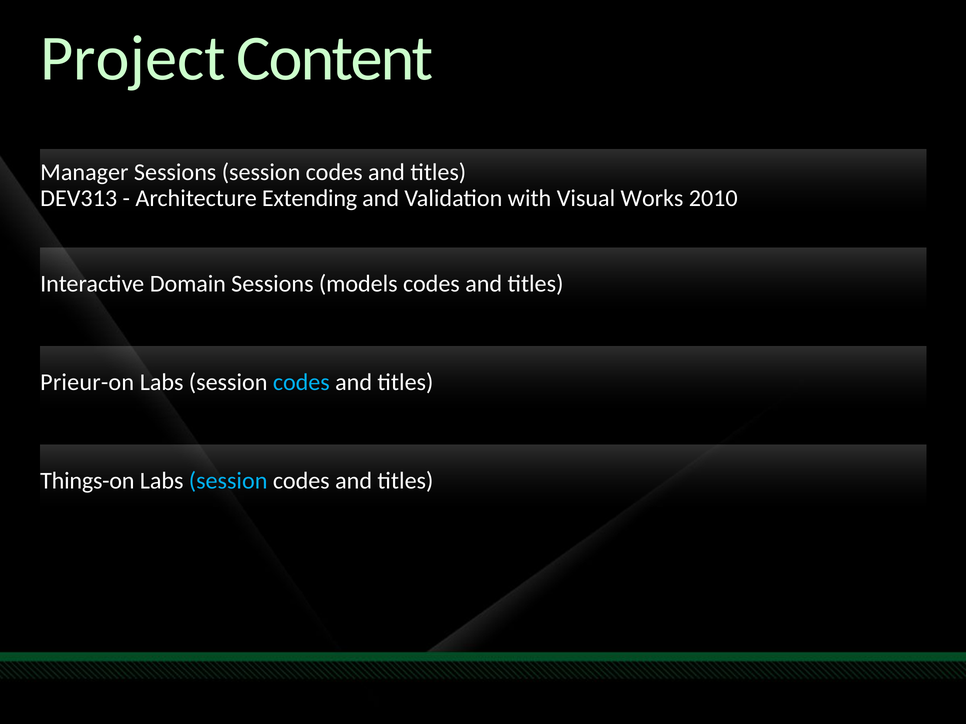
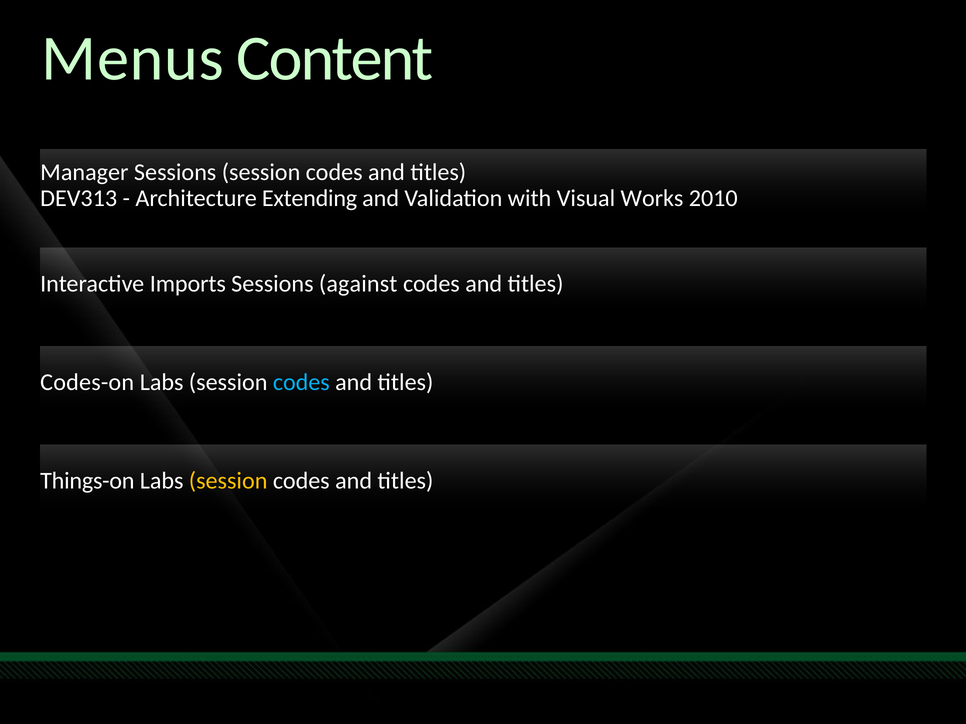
Project: Project -> Menus (133, 59)
Domain: Domain -> Imports (188, 284)
models: models -> against (358, 284)
Prieur-on: Prieur-on -> Codes-on (87, 383)
session colour: light blue -> yellow (228, 481)
